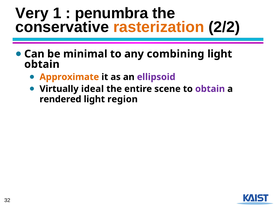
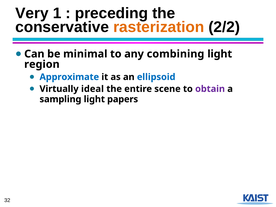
penumbra: penumbra -> preceding (111, 13)
obtain: obtain -> region (42, 64)
Approximate colour: orange -> blue (69, 77)
ellipsoid colour: purple -> blue (156, 77)
rendered: rendered -> sampling (60, 99)
region: region -> papers (123, 99)
